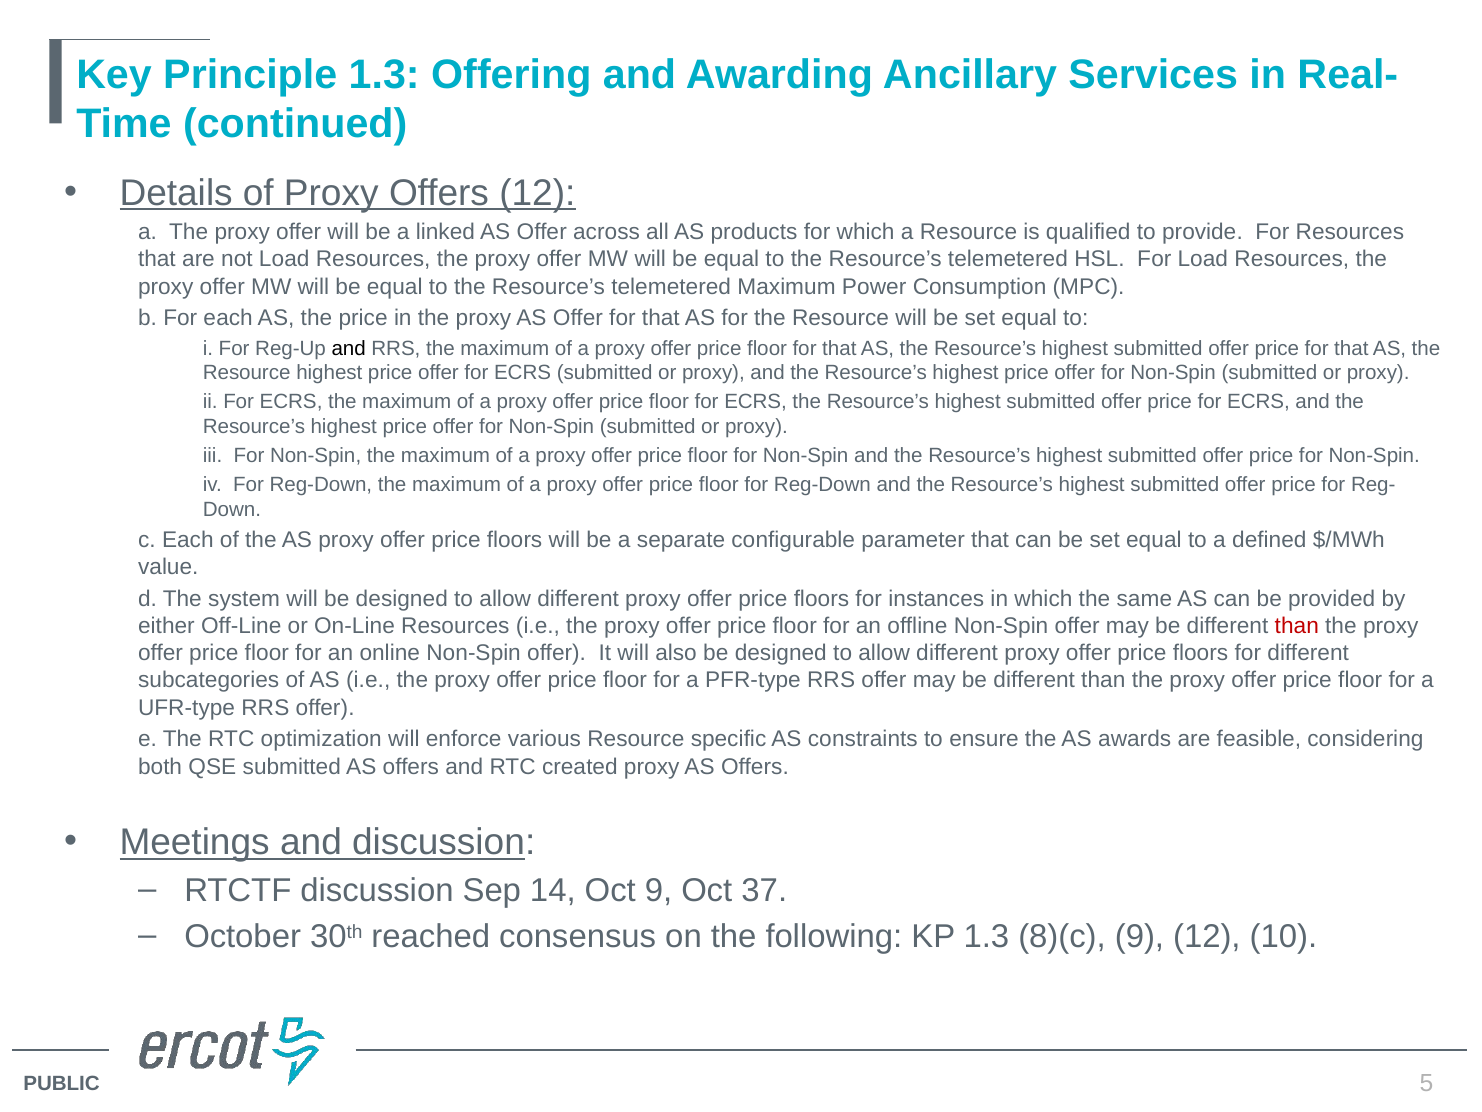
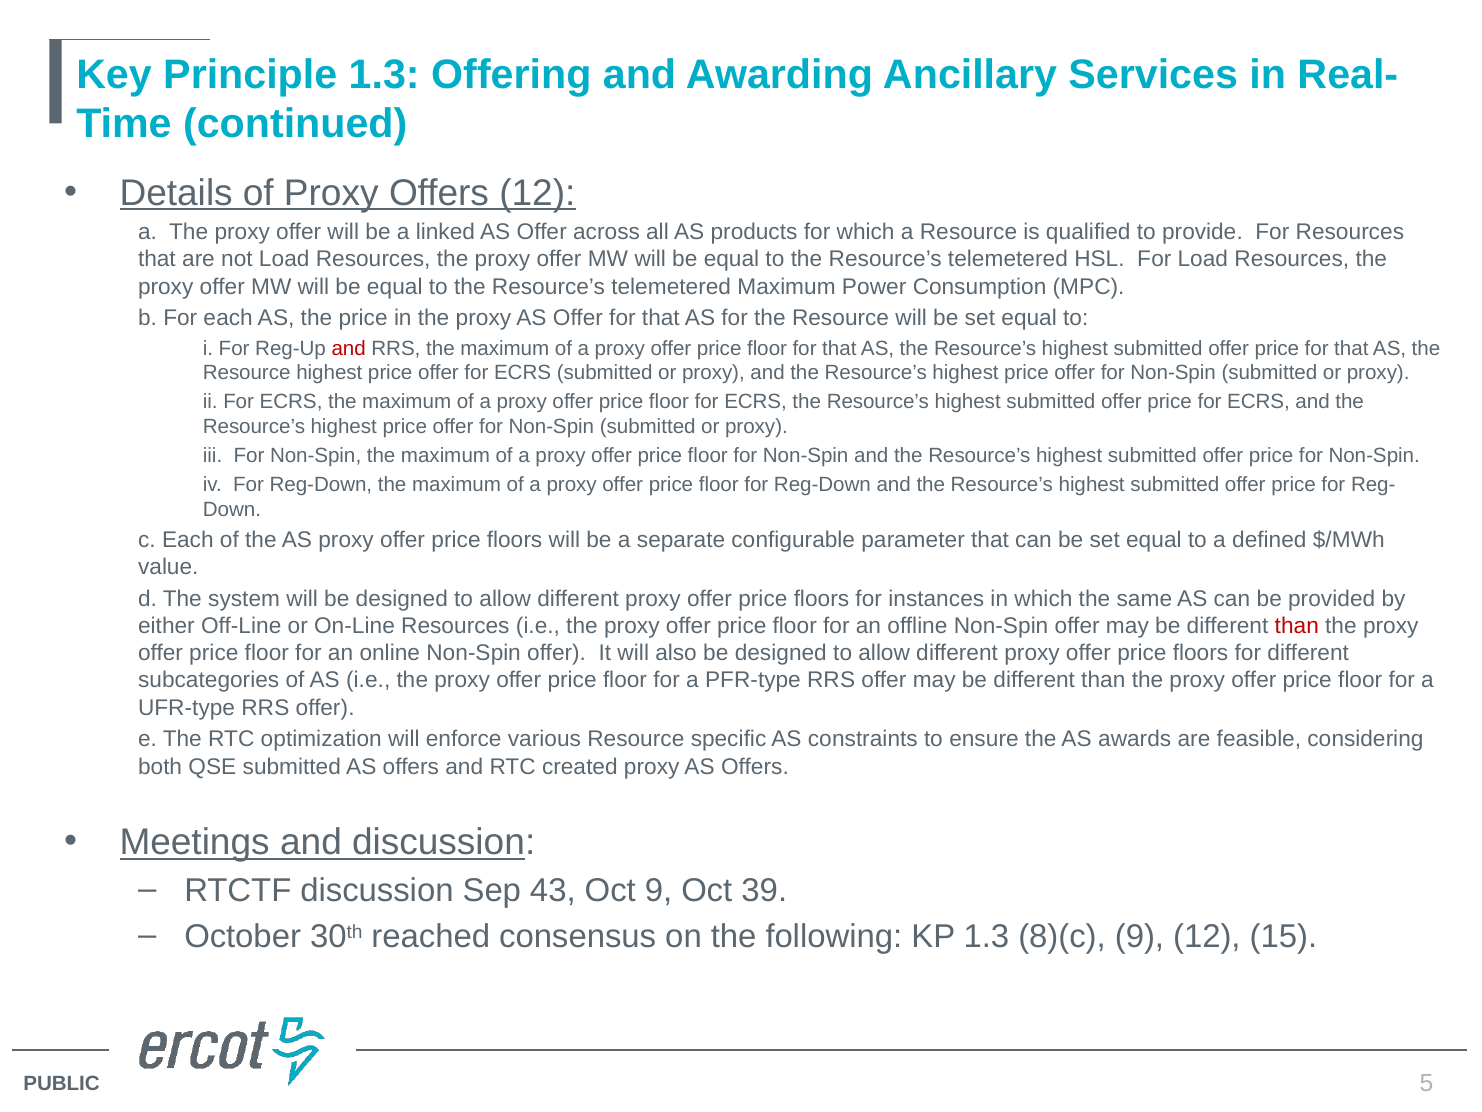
and colour: black -> red (349, 348)
14: 14 -> 43 (553, 891)
37: 37 -> 39 (764, 891)
10: 10 -> 15 (1283, 937)
